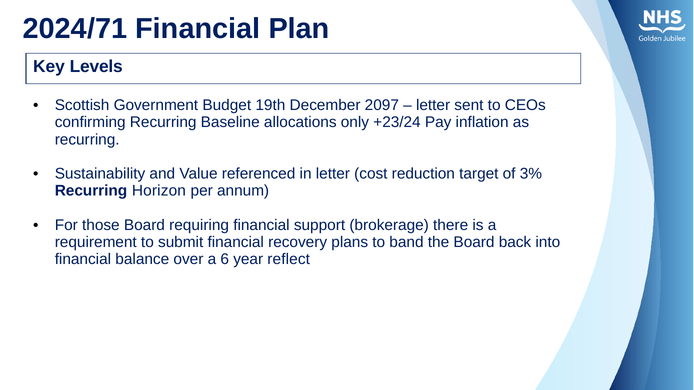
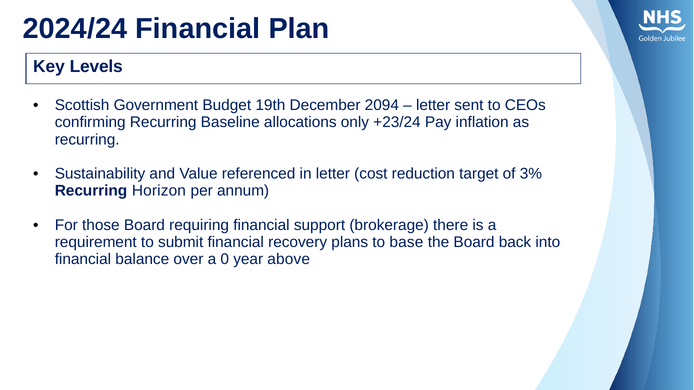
2024/71: 2024/71 -> 2024/24 (75, 29)
2097: 2097 -> 2094 (382, 105)
band: band -> base (406, 242)
6: 6 -> 0 (225, 260)
reflect: reflect -> above (289, 260)
